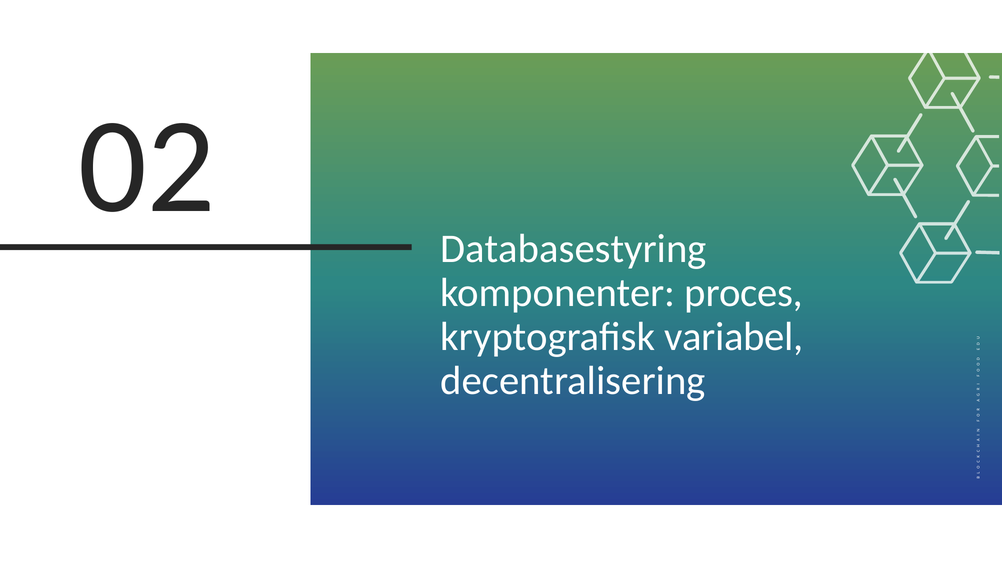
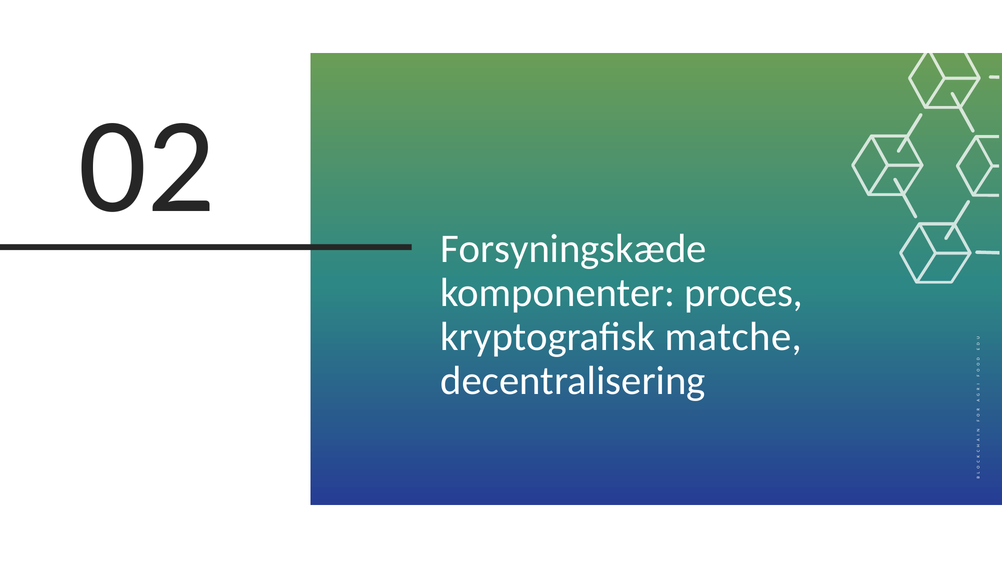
Databasestyring: Databasestyring -> Forsyningskæde (573, 249)
variabel: variabel -> matche (733, 337)
